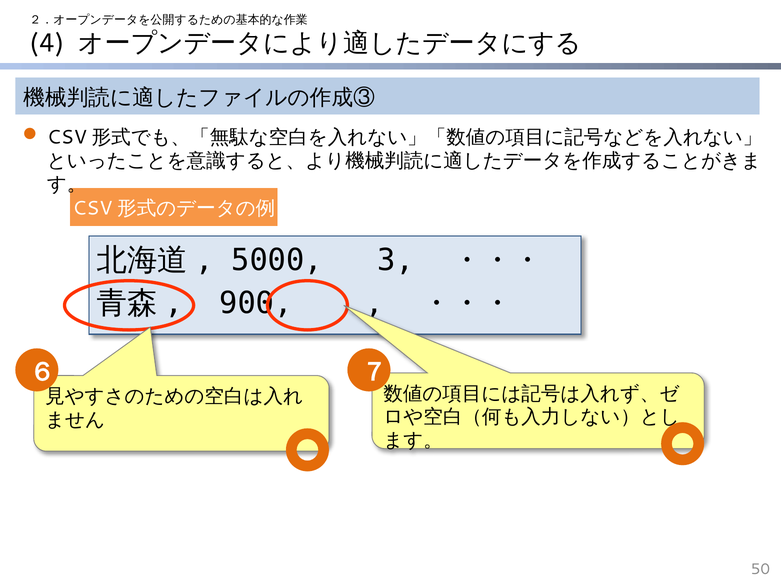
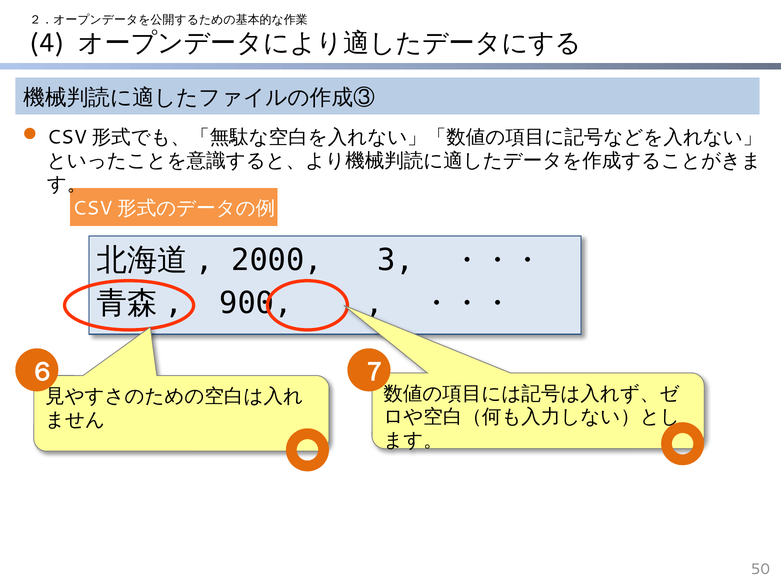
5000: 5000 -> 2000 (277, 260)
